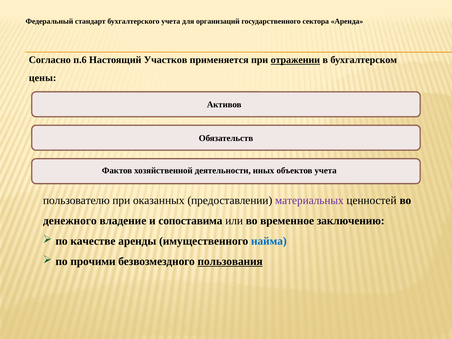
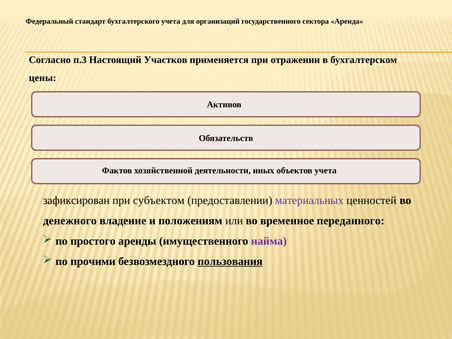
п.6: п.6 -> п.3 (80, 60)
отражении underline: present -> none (295, 60)
пользователю: пользователю -> зафиксирован (76, 200)
оказанных: оказанных -> субъектом (159, 200)
сопоставима: сопоставима -> положениям (190, 221)
заключению: заключению -> переданного (351, 221)
качестве: качестве -> простого (93, 241)
найма colour: blue -> purple (269, 241)
